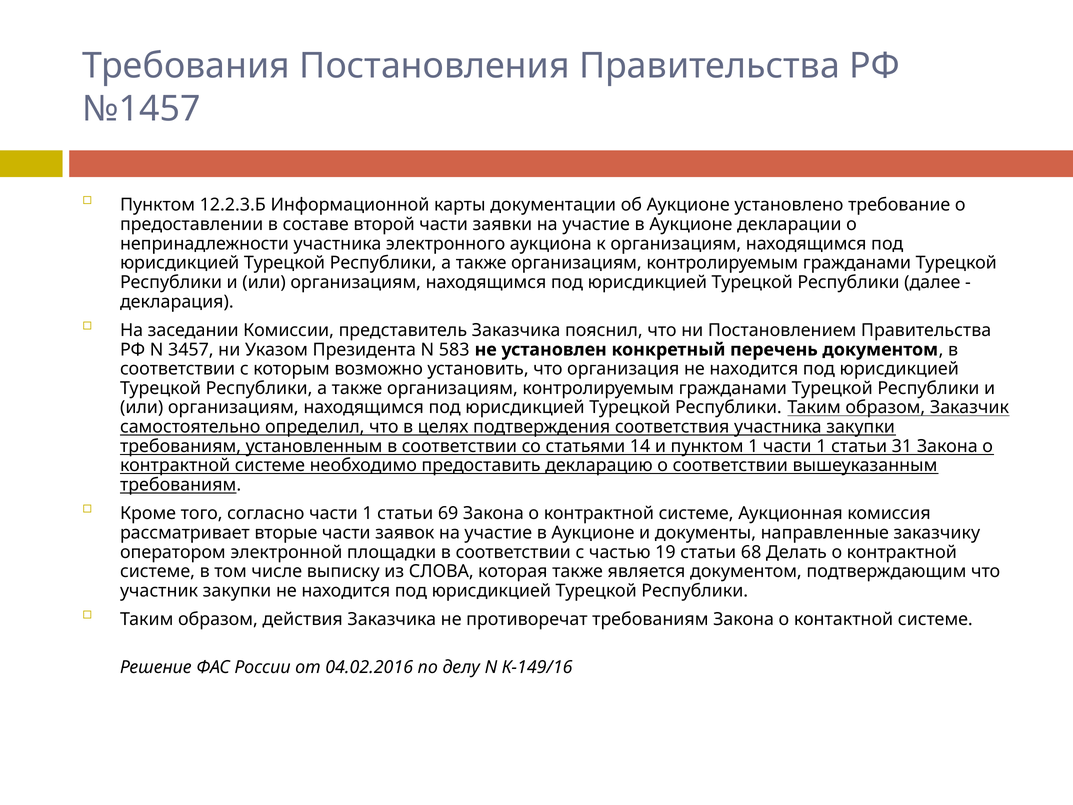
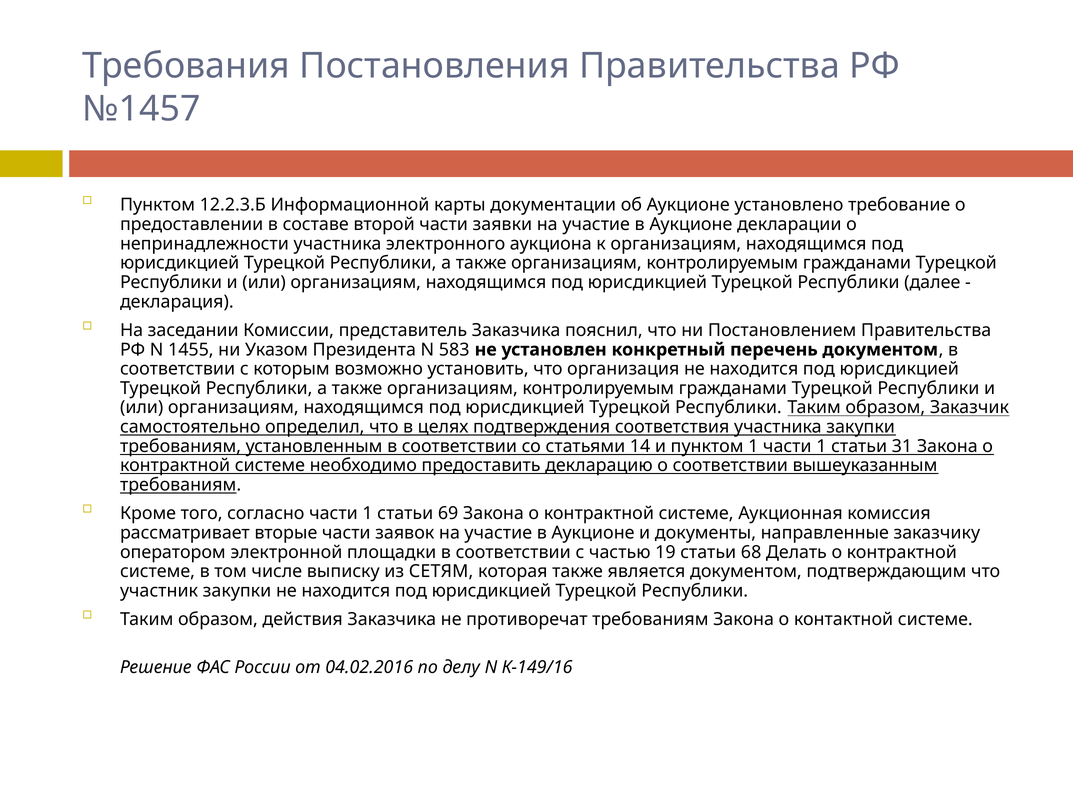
3457: 3457 -> 1455 (191, 350)
СЛОВА: СЛОВА -> СЕТЯМ (441, 571)
